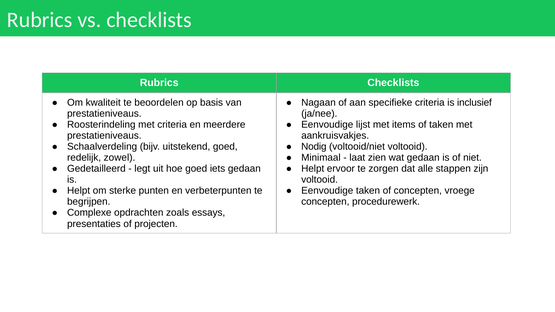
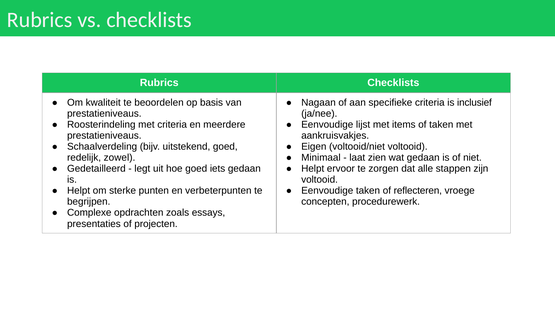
Nodig: Nodig -> Eigen (314, 147)
of concepten: concepten -> reflecteren (418, 191)
